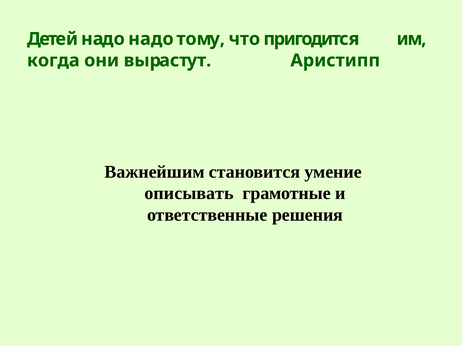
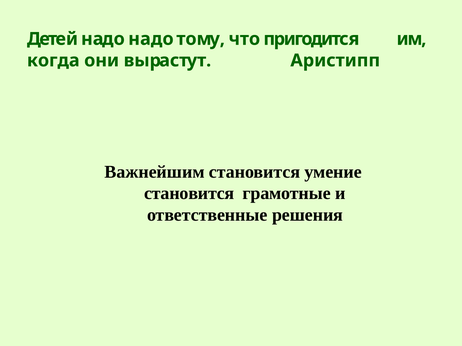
описывать: описывать -> становится (189, 194)
